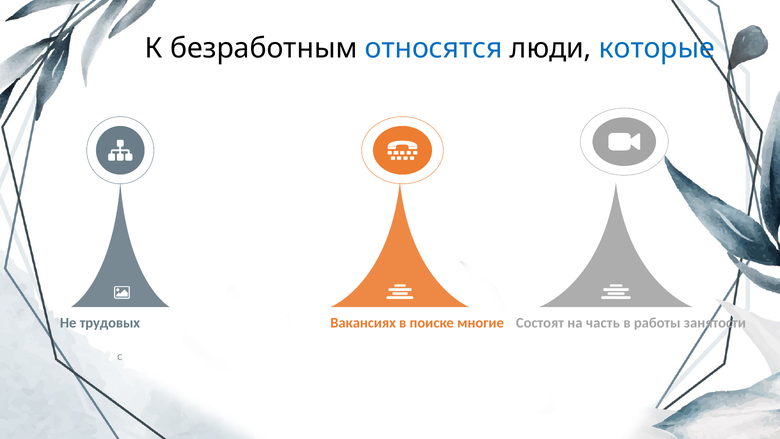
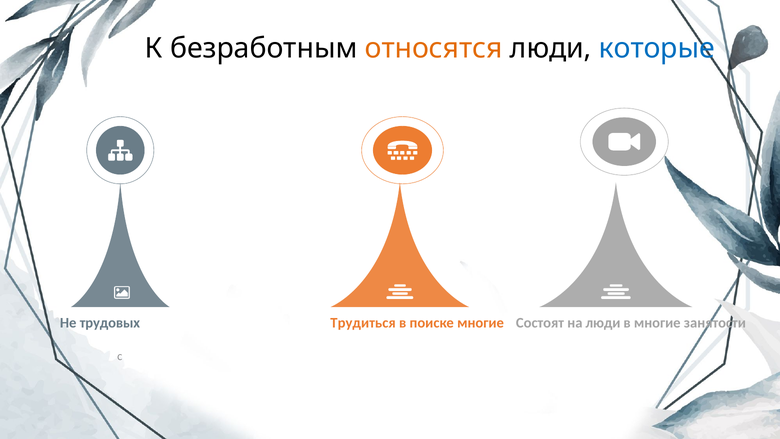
относятся colour: blue -> orange (434, 48)
Вакансиях: Вакансиях -> Трудиться (363, 323)
на часть: часть -> люди (603, 323)
в работы: работы -> многие (657, 323)
